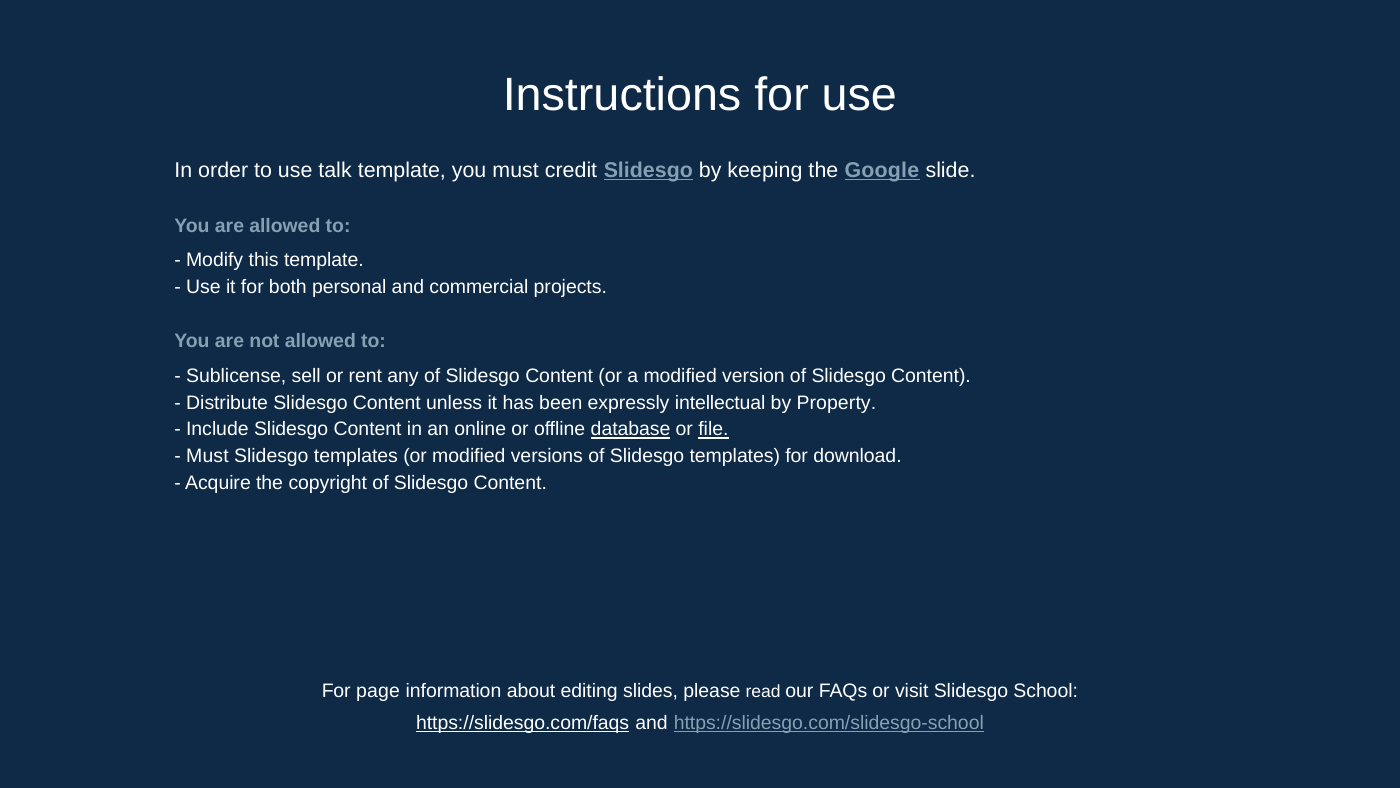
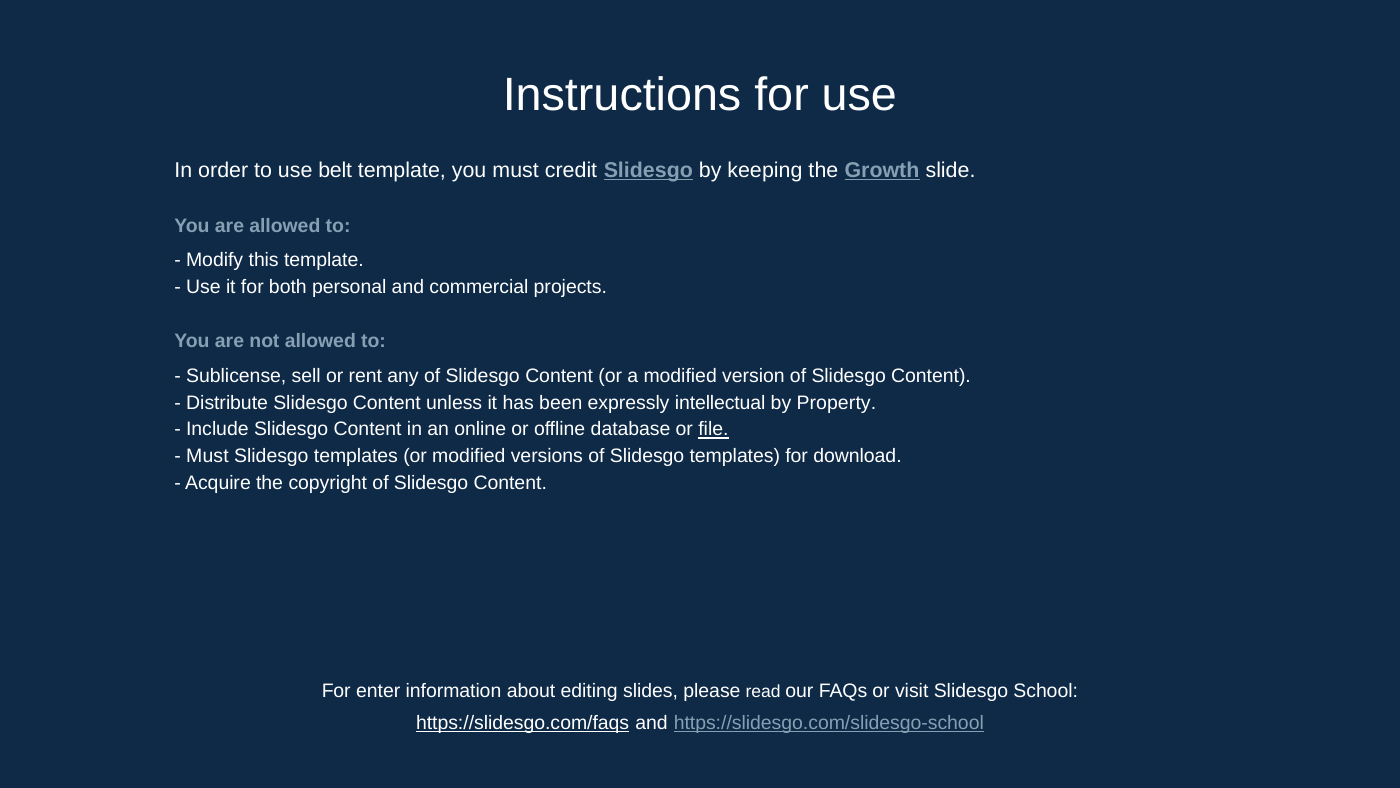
talk: talk -> belt (335, 170)
Google: Google -> Growth (882, 170)
database underline: present -> none (631, 429)
page: page -> enter (378, 691)
